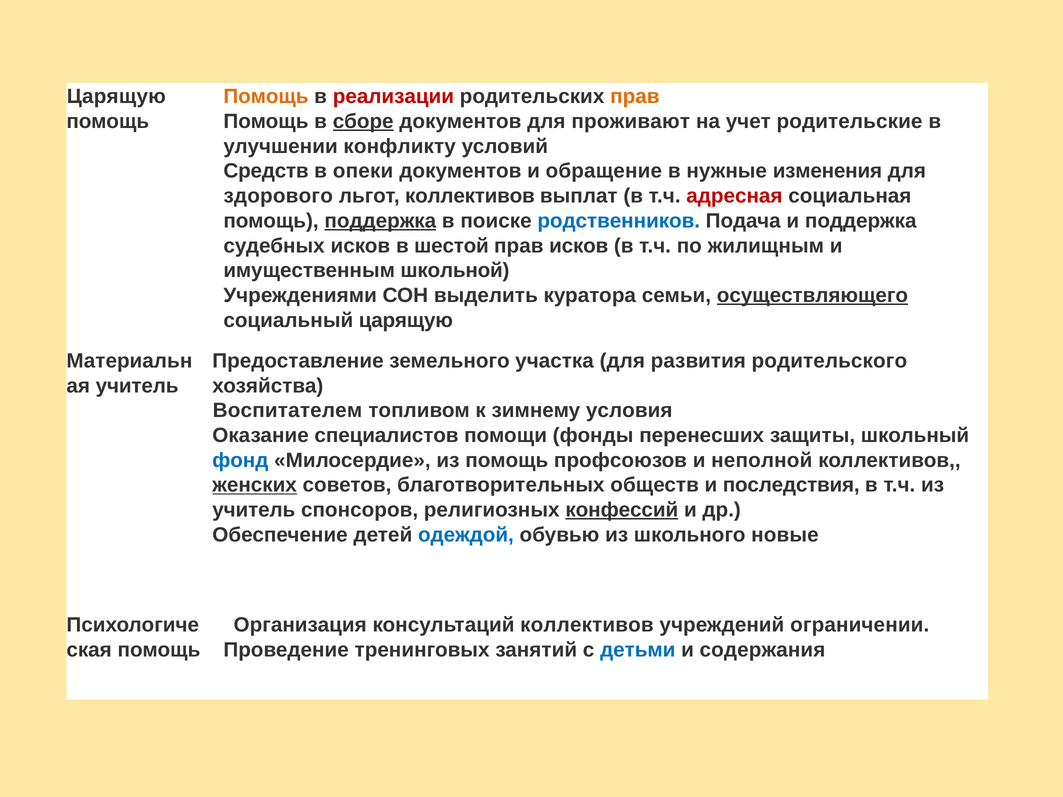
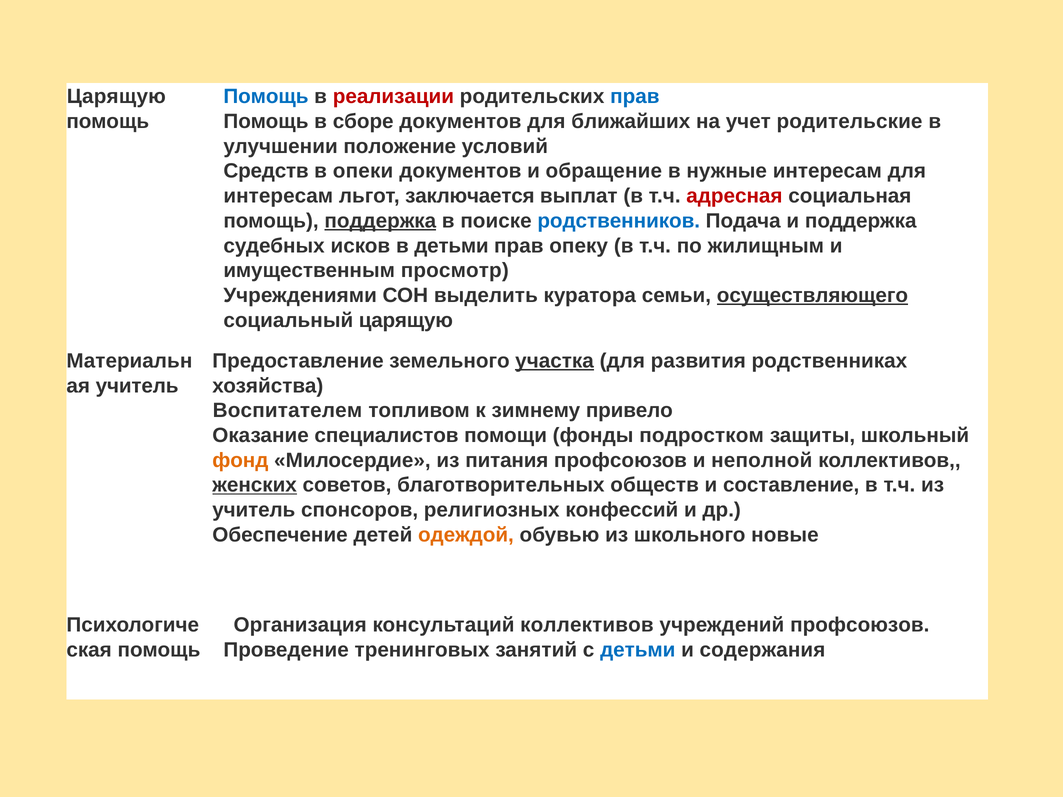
Помощь colour: orange -> blue (266, 97)
прав colour: orange -> blue (635, 97)
сборе underline: present -> none (363, 121)
проживают: проживают -> ближайших (631, 121)
конфликту: конфликту -> положение (400, 146)
нужные изменения: изменения -> интересам (827, 171)
здорового: здорового -> интересам (278, 196)
льгот коллективов: коллективов -> заключается (470, 196)
в шестой: шестой -> детьми (452, 246)
прав исков: исков -> опеку (579, 246)
школьной: школьной -> просмотр (455, 271)
участка underline: none -> present (555, 361)
родительского: родительского -> родственниках (829, 361)
условия: условия -> привело (629, 411)
перенесших: перенесших -> подростком (702, 436)
фонд colour: blue -> orange (240, 460)
из помощь: помощь -> питания (507, 460)
последствия: последствия -> составление (791, 485)
конфессий underline: present -> none (622, 510)
одеждой colour: blue -> orange (466, 535)
учреждений ограничении: ограничении -> профсоюзов (860, 625)
